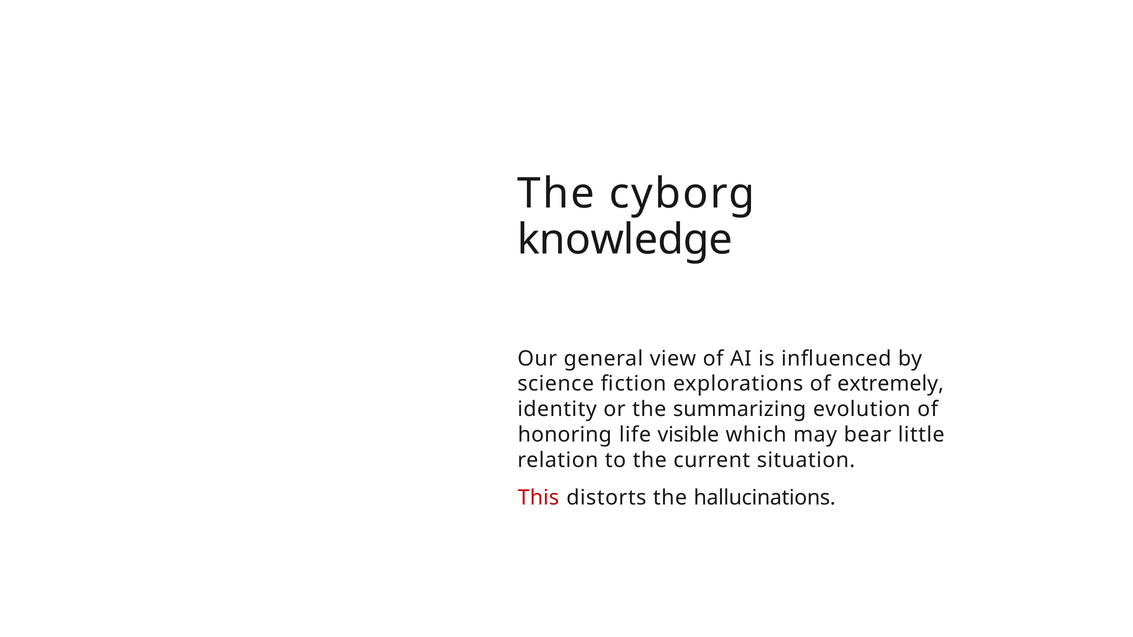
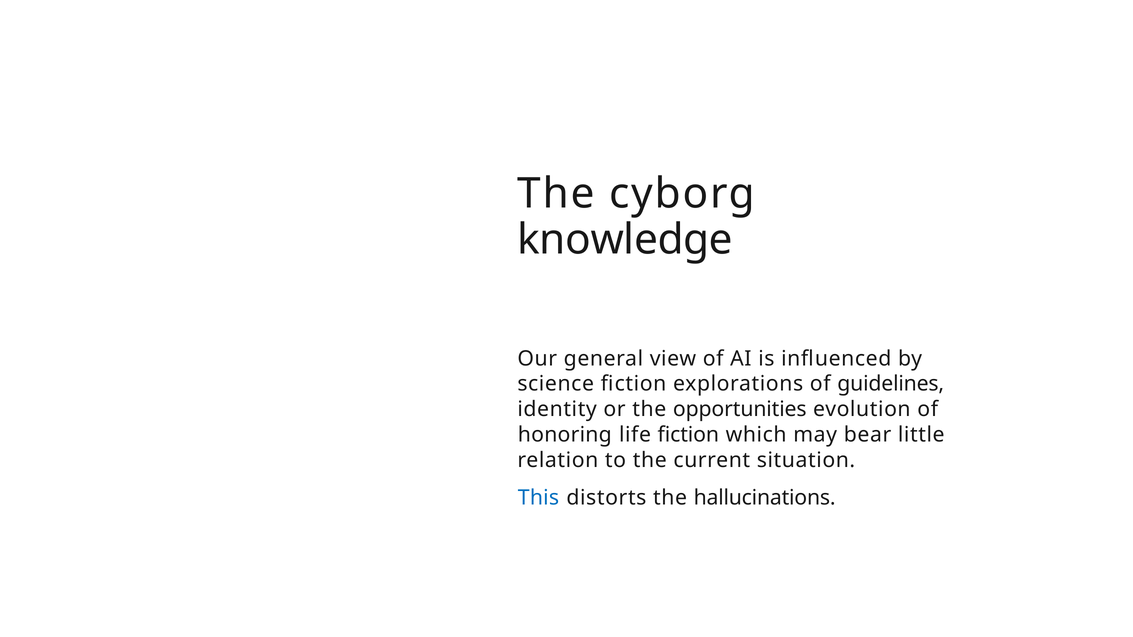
extremely: extremely -> guidelines (891, 384)
summarizing: summarizing -> opportunities (740, 410)
life visible: visible -> fiction (688, 435)
This colour: red -> blue (538, 498)
